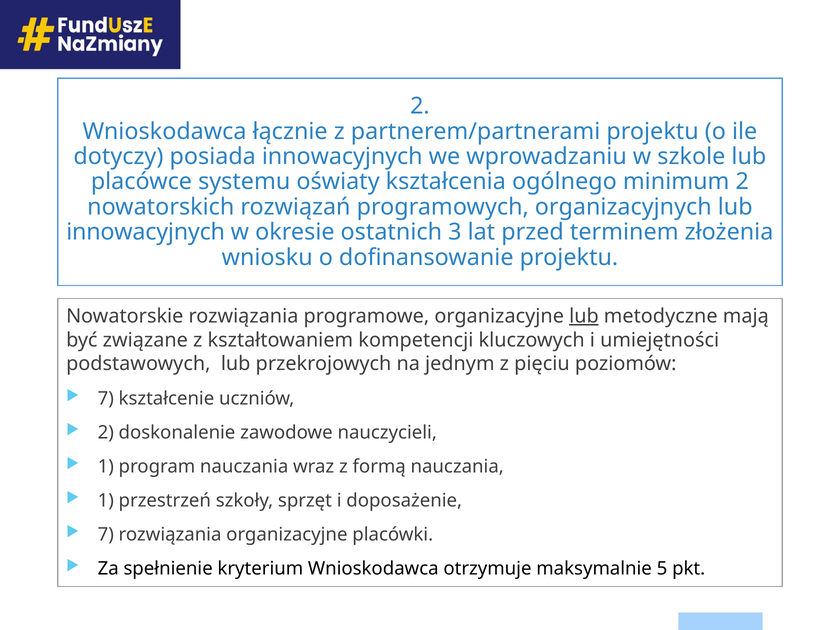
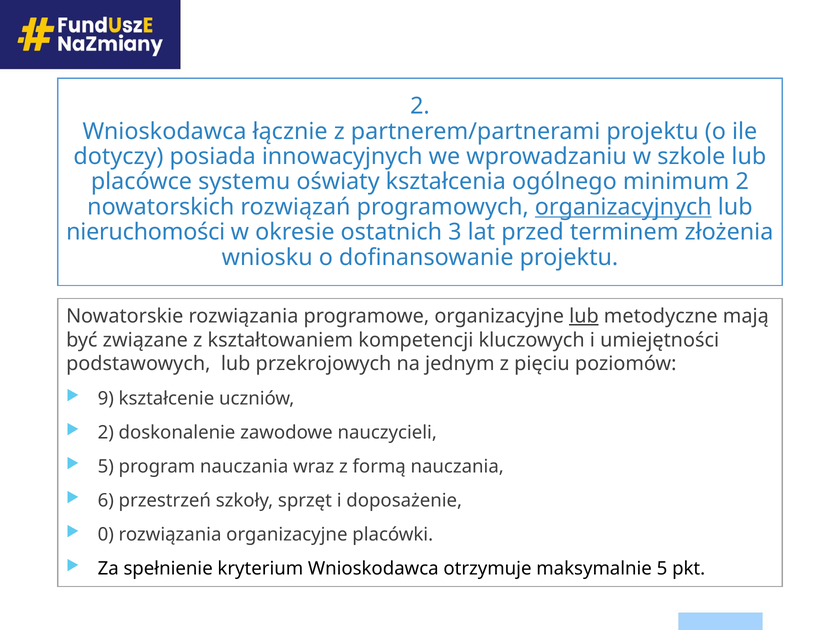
organizacyjnych underline: none -> present (623, 207)
innowacyjnych: innowacyjnych -> nieruchomości (146, 232)
7: 7 -> 9 (106, 398)
1: 1 -> 5 (106, 467)
1: 1 -> 6 (106, 501)
7: 7 -> 0 (106, 535)
